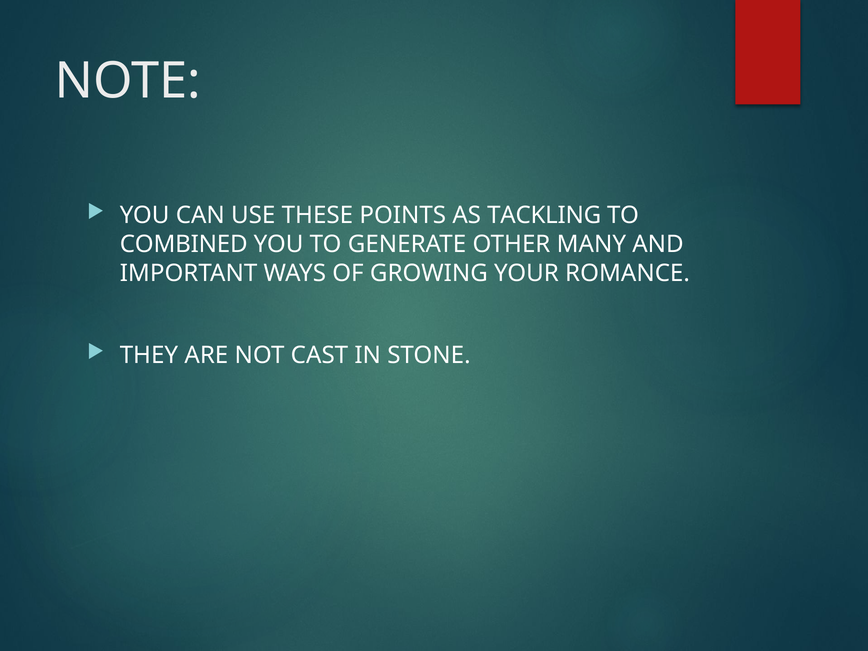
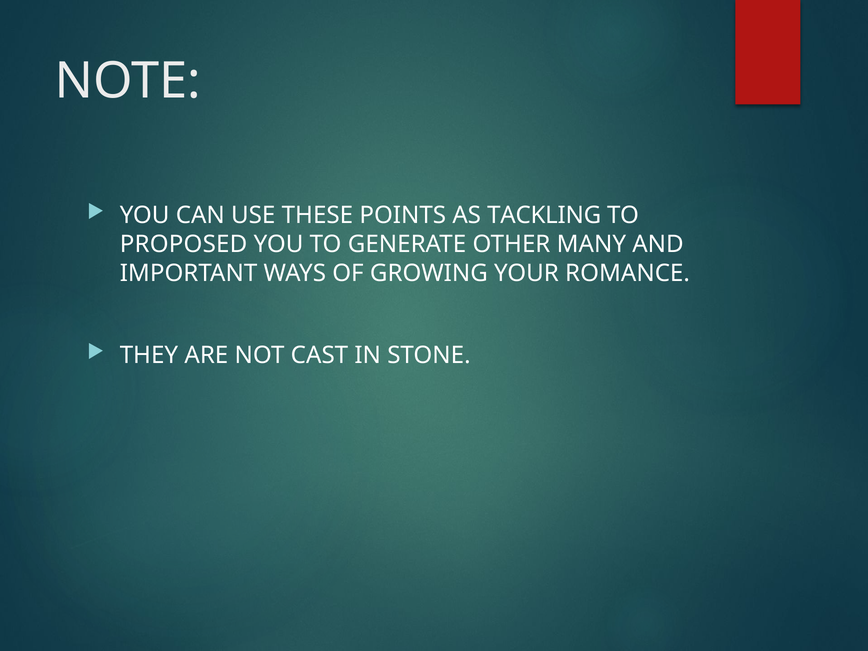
COMBINED: COMBINED -> PROPOSED (184, 244)
